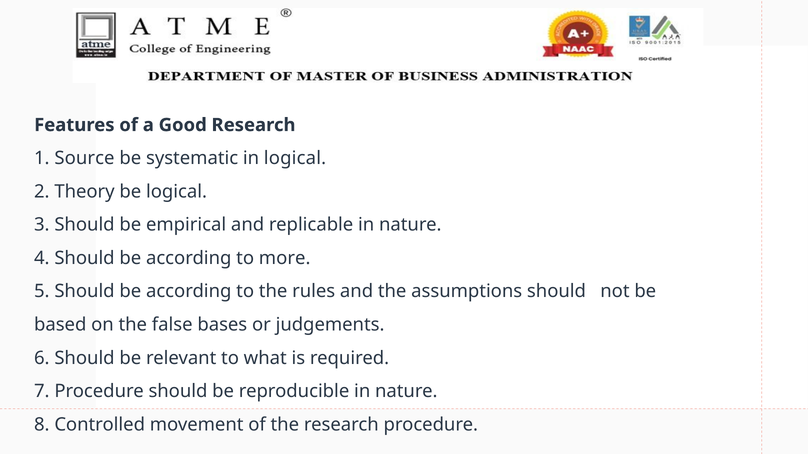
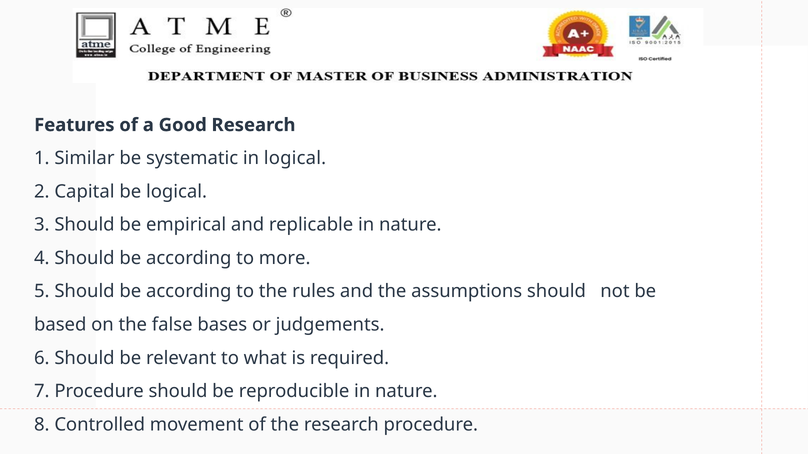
Source: Source -> Similar (84, 158)
Theory: Theory -> Capital (84, 192)
